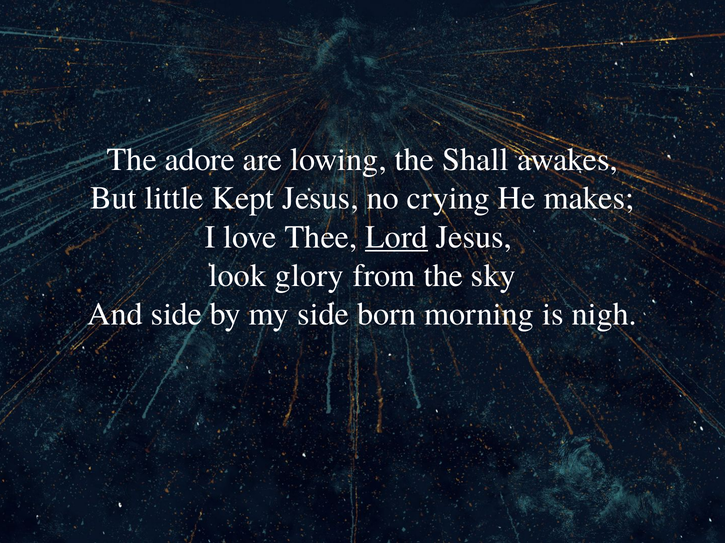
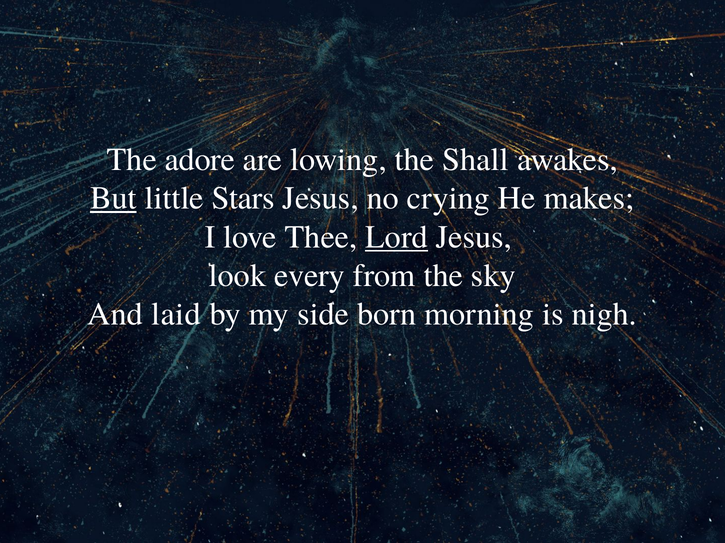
But underline: none -> present (113, 199)
Kept: Kept -> Stars (243, 199)
glory: glory -> every (310, 276)
And side: side -> laid (176, 315)
